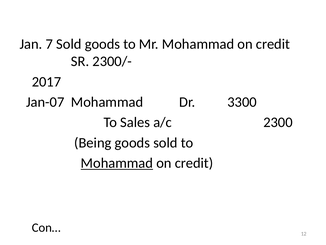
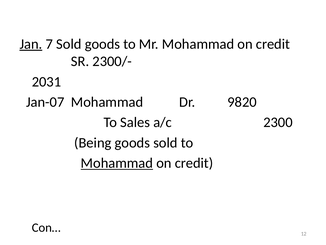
Jan underline: none -> present (31, 44)
2017: 2017 -> 2031 (46, 82)
3300: 3300 -> 9820 (242, 102)
